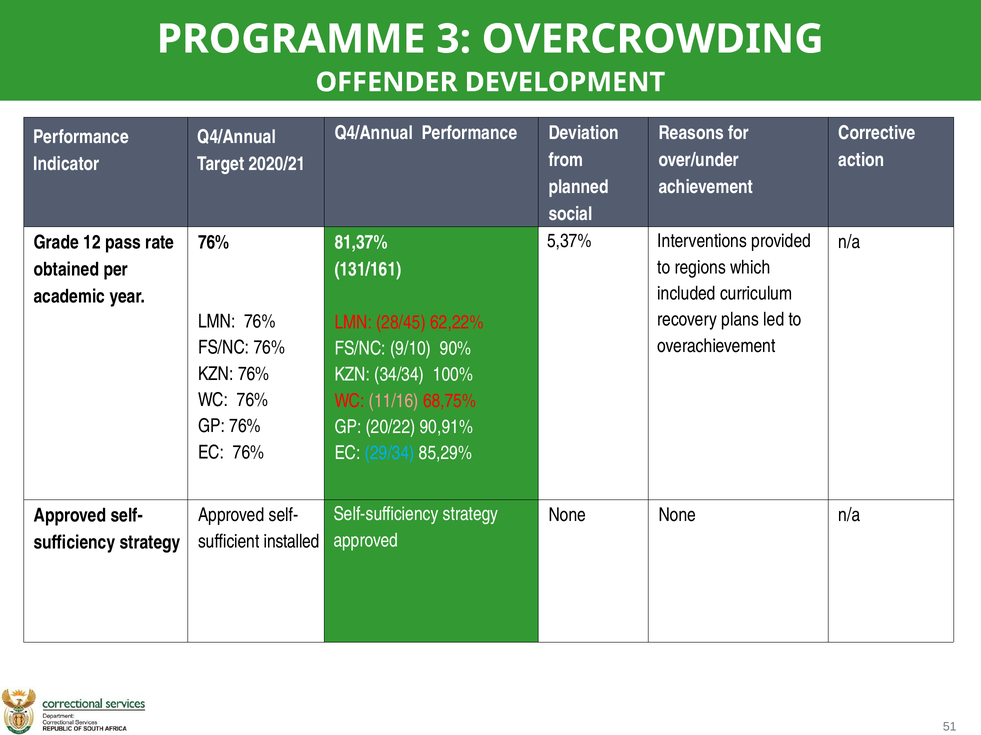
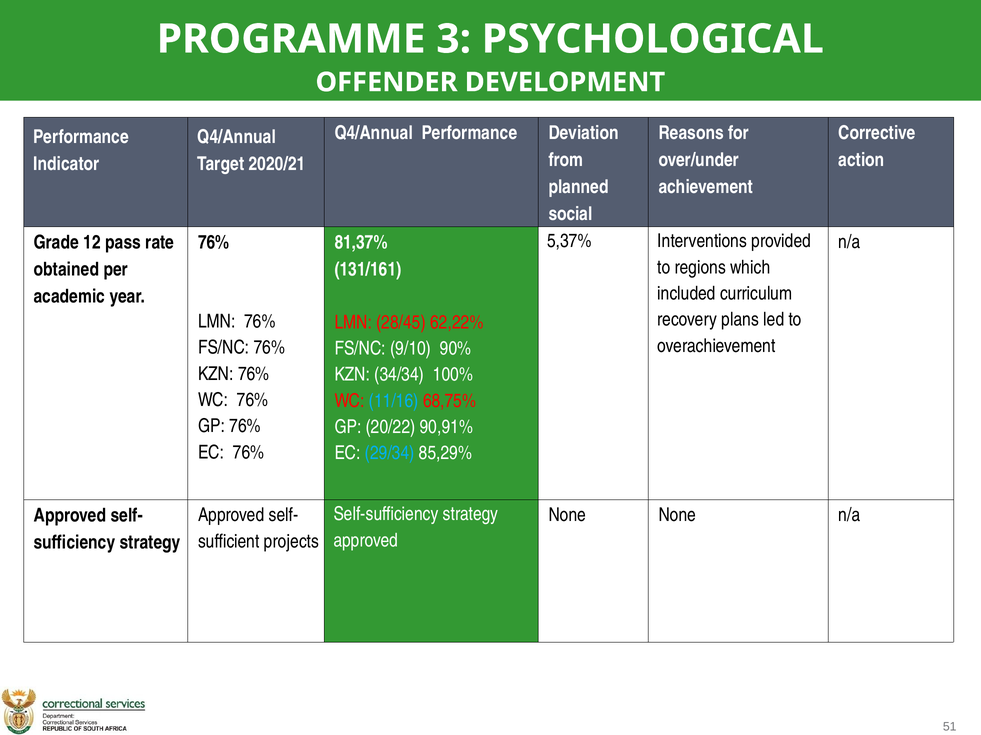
OVERCROWDING: OVERCROWDING -> PSYCHOLOGICAL (653, 39)
11/16 colour: pink -> light blue (394, 401)
installed: installed -> projects (292, 542)
